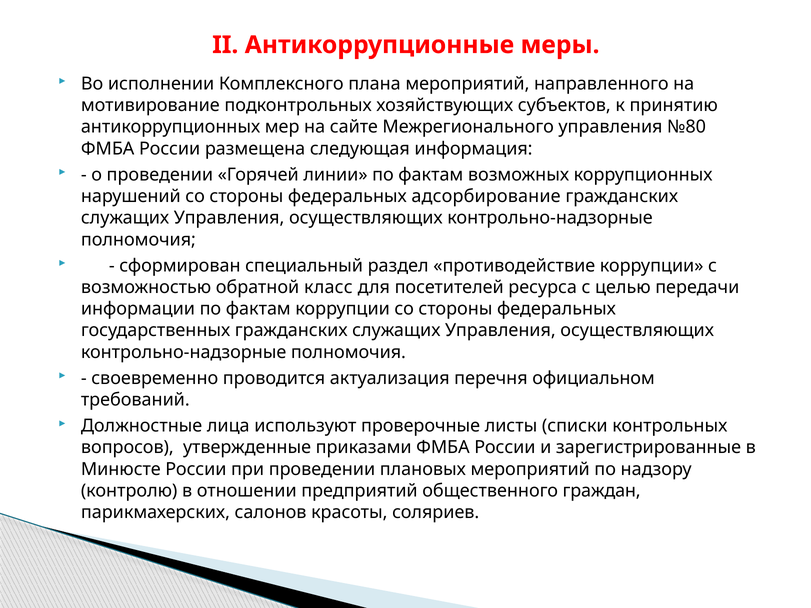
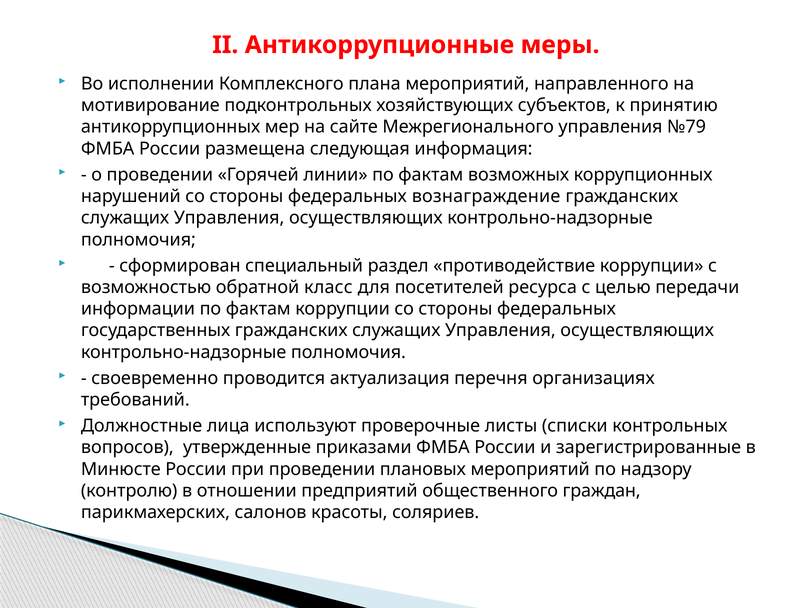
№80: №80 -> №79 (687, 127)
адсорбирование: адсорбирование -> вознаграждение (486, 196)
официальном: официальном -> организациях (593, 378)
